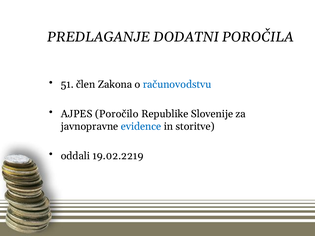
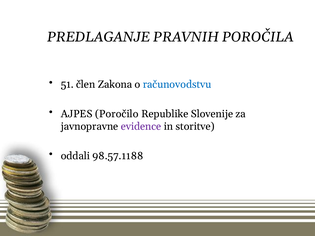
DODATNI: DODATNI -> PRAVNIH (186, 37)
evidence colour: blue -> purple (141, 127)
19.02.2219: 19.02.2219 -> 98.57.1188 (118, 156)
